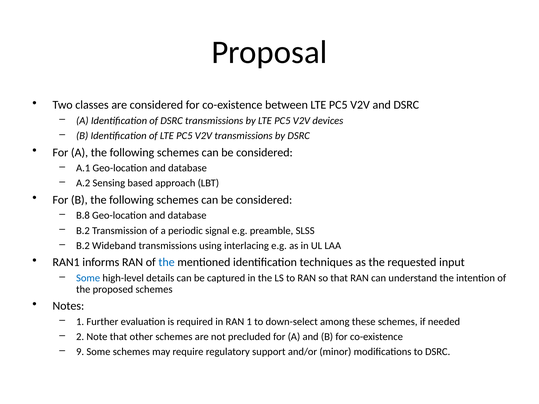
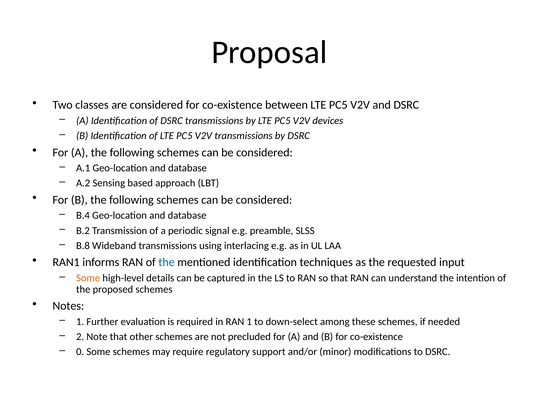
B.8: B.8 -> B.4 (83, 216)
B.2: B.2 -> B.8 (83, 246)
Some colour: blue -> orange (88, 278)
9: 9 -> 0 (80, 352)
